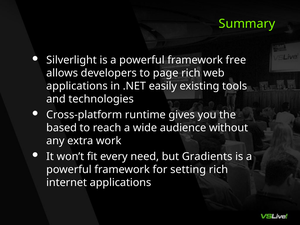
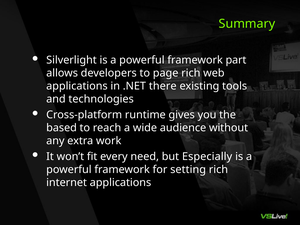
free: free -> part (236, 60)
easily: easily -> there (163, 86)
Gradients: Gradients -> Especially (207, 157)
